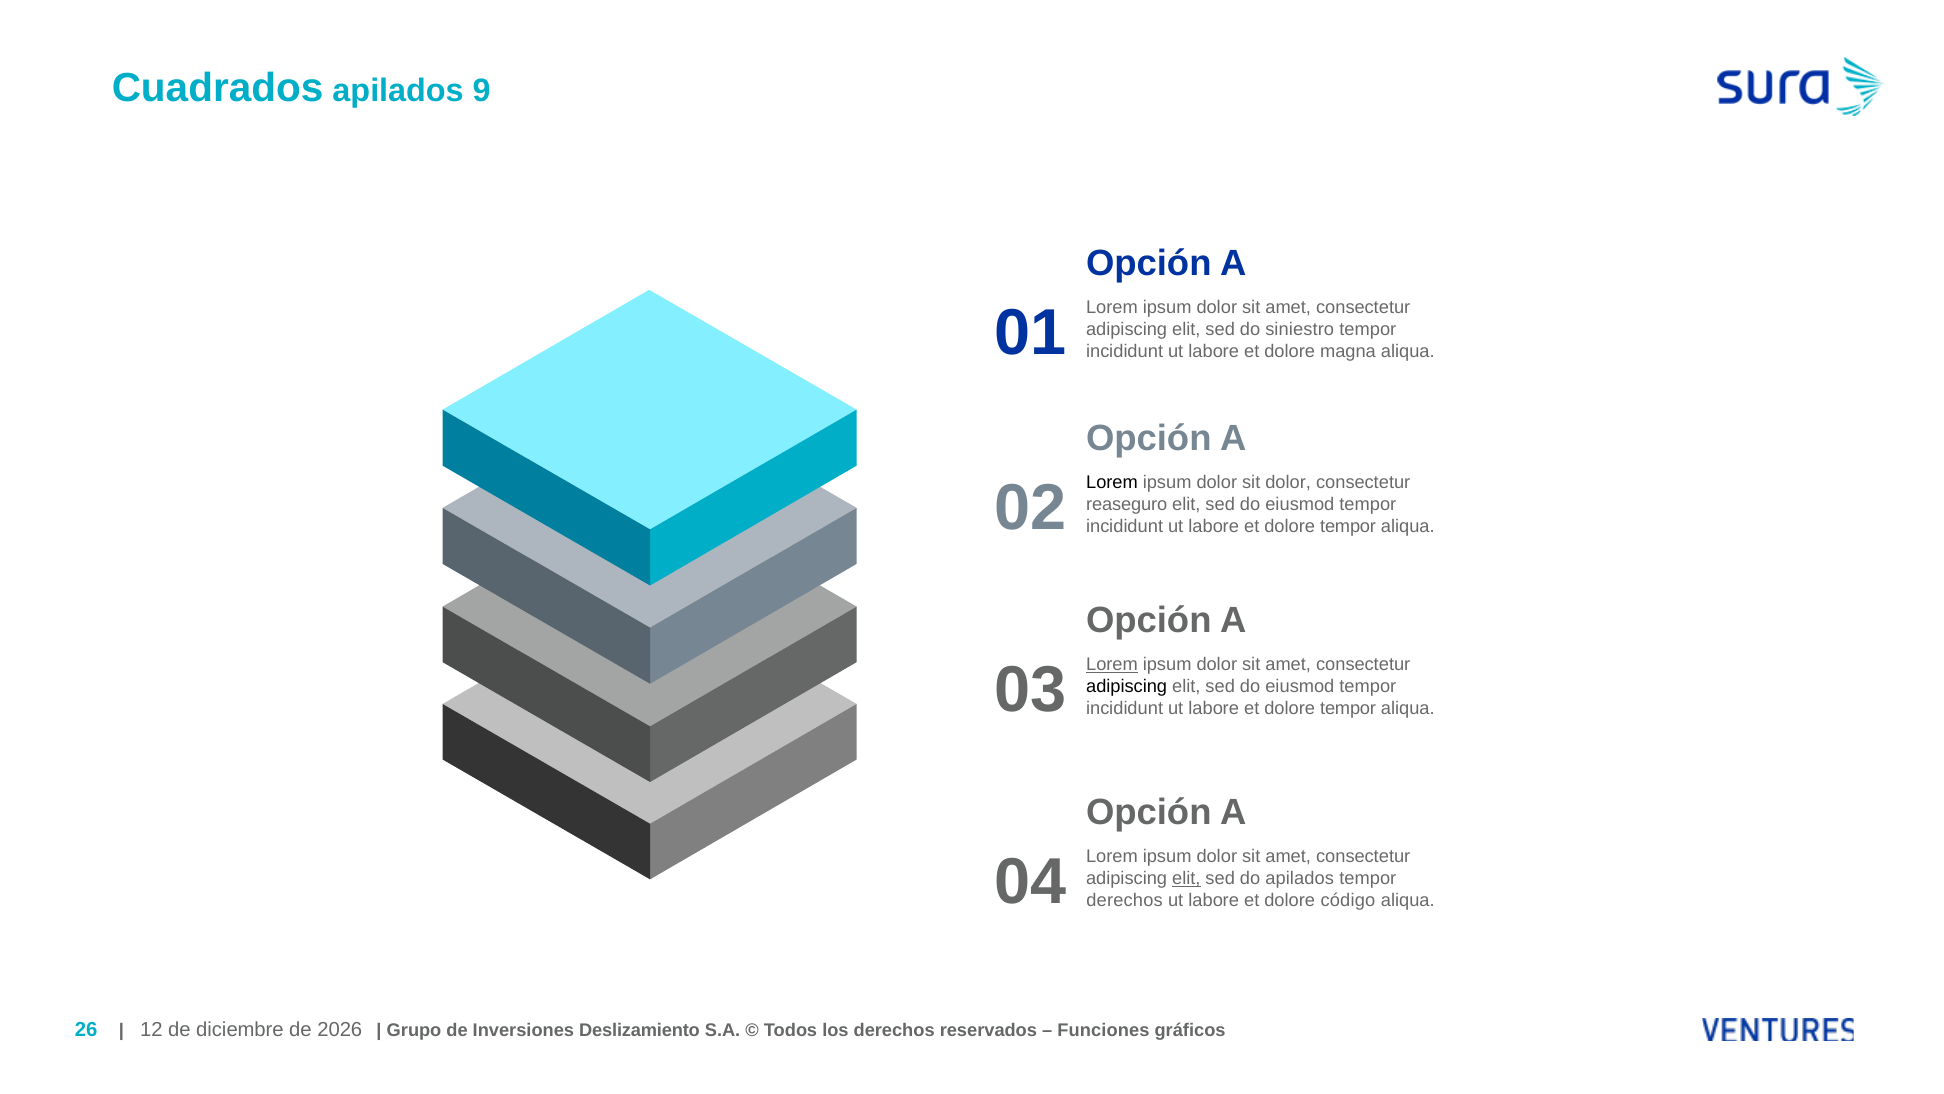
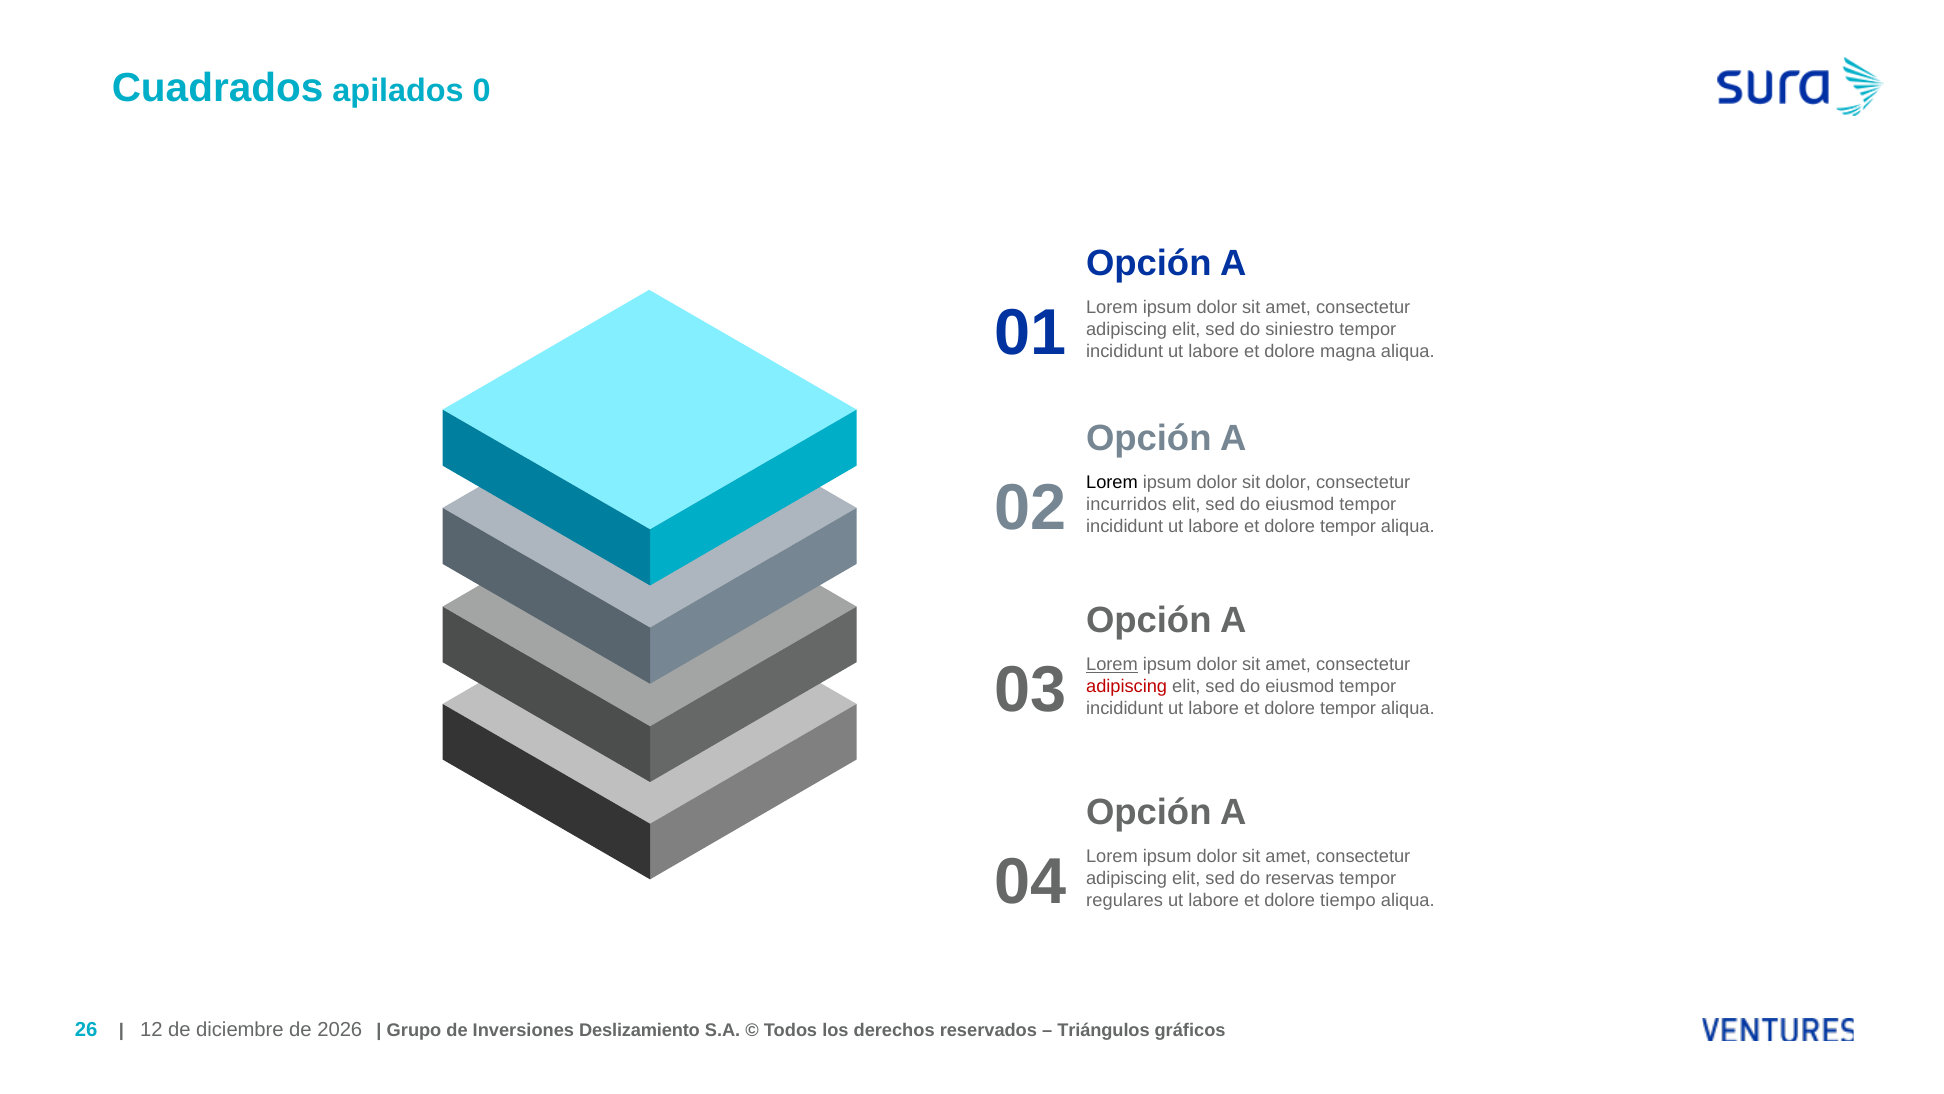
9: 9 -> 0 (482, 91)
reaseguro: reaseguro -> incurridos (1127, 504)
adipiscing colour: black -> red (1127, 686)
elit underline: present -> none (1186, 878)
do apilados: apilados -> reservas (1300, 878)
derechos: derechos -> regulares (1125, 900)
código: código -> tiempo (1348, 900)
Funciones: Funciones -> Triángulos (1103, 1030)
